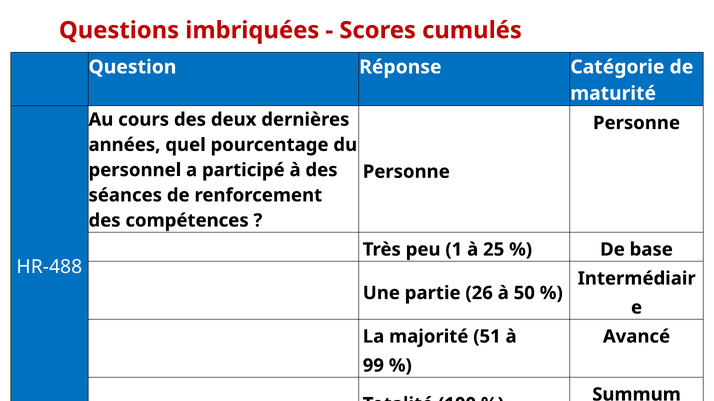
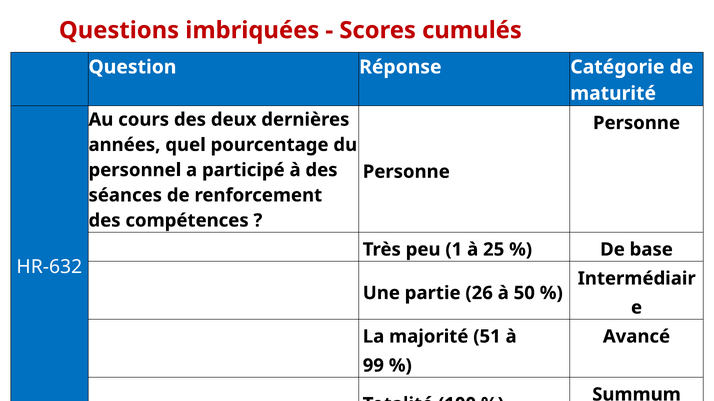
HR-488: HR-488 -> HR-632 (49, 267)
